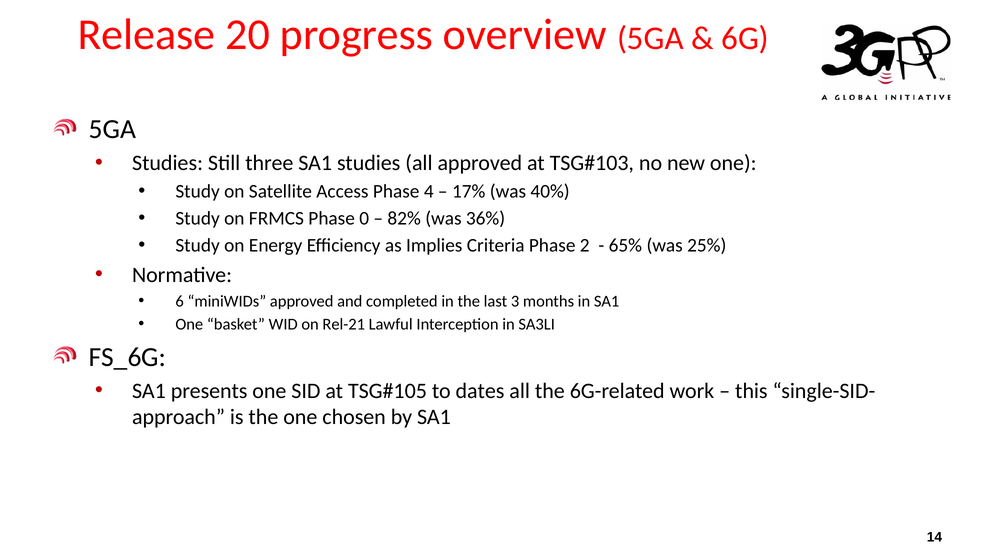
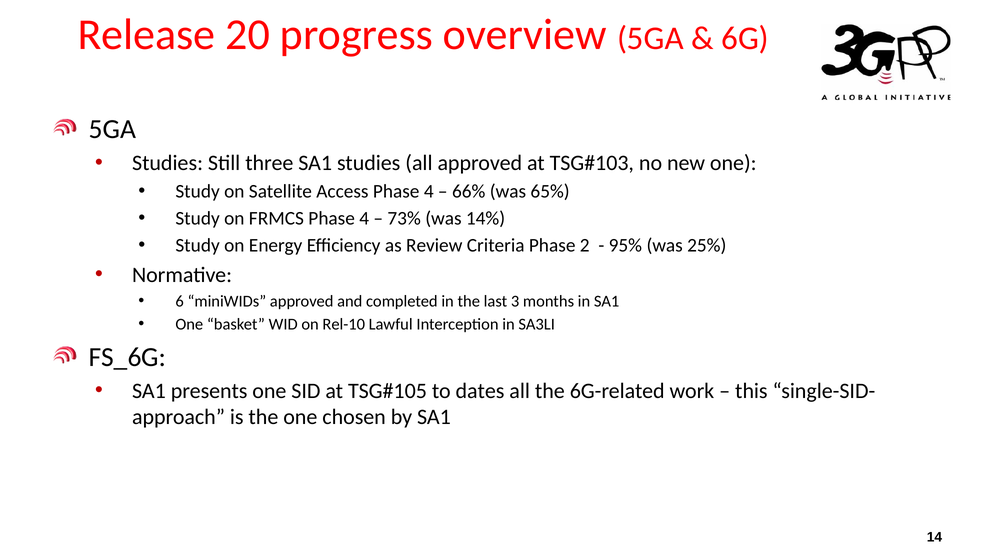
17%: 17% -> 66% (469, 192)
40%: 40% -> 65% (550, 192)
FRMCS Phase 0: 0 -> 4 (364, 219)
82%: 82% -> 73% (404, 219)
36%: 36% -> 14% (486, 219)
Implies: Implies -> Review (434, 246)
65%: 65% -> 95% (625, 246)
Rel-21: Rel-21 -> Rel-10 (344, 324)
